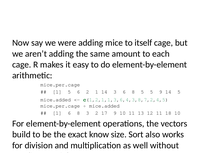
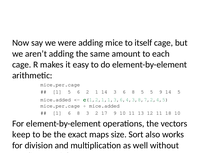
build: build -> keep (21, 134)
know: know -> maps (99, 134)
